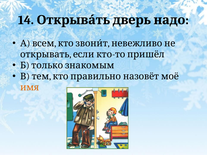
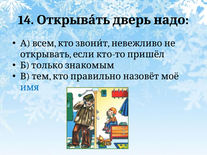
имя colour: orange -> blue (30, 88)
